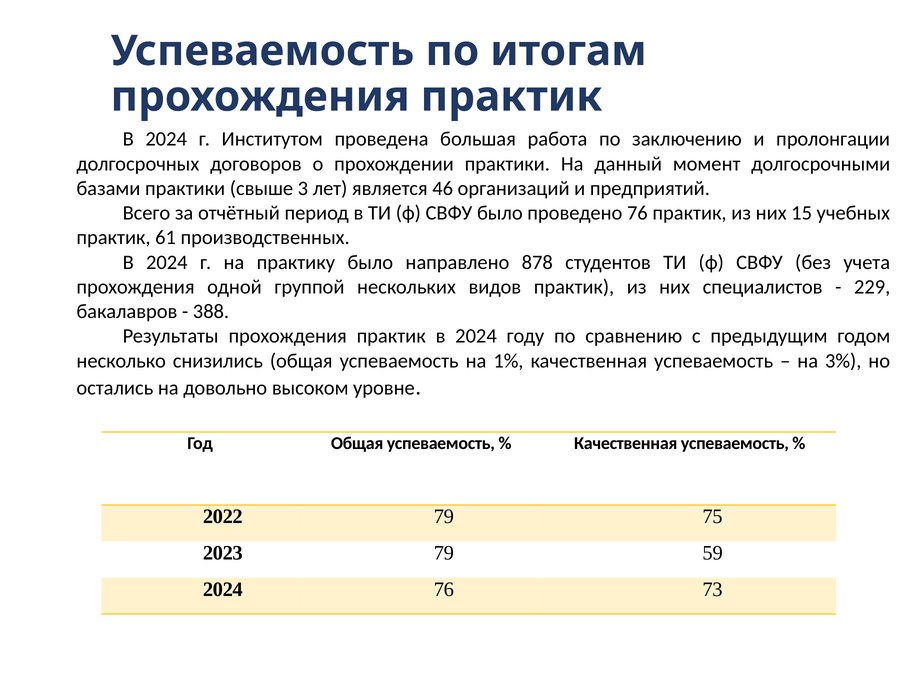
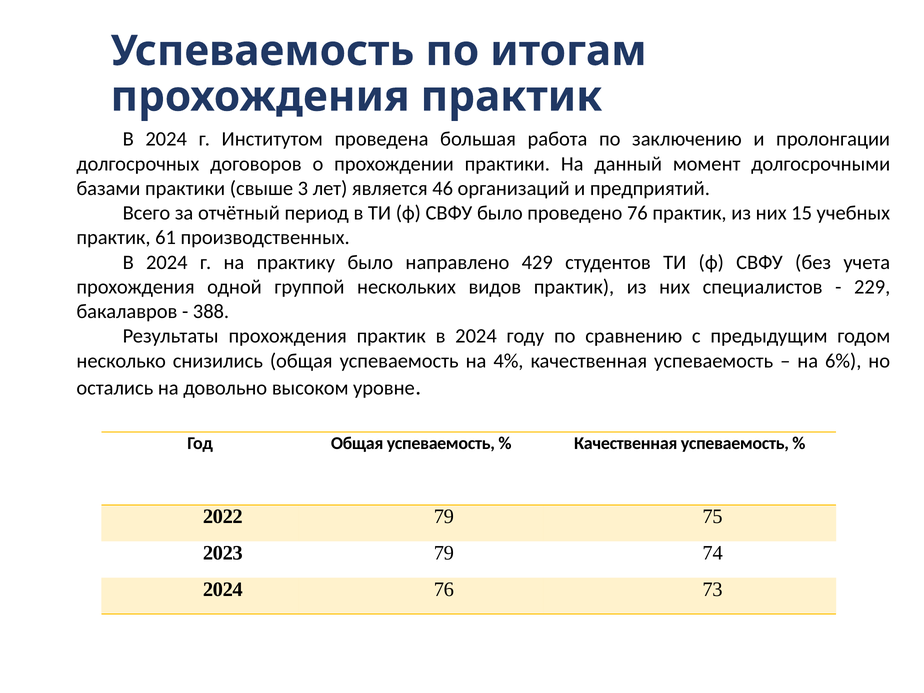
878: 878 -> 429 (537, 262)
1%: 1% -> 4% (508, 361)
3%: 3% -> 6% (843, 361)
59: 59 -> 74 (713, 553)
